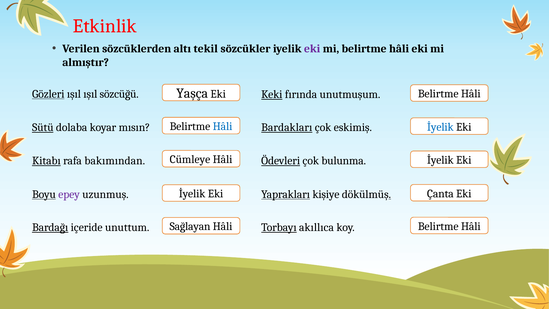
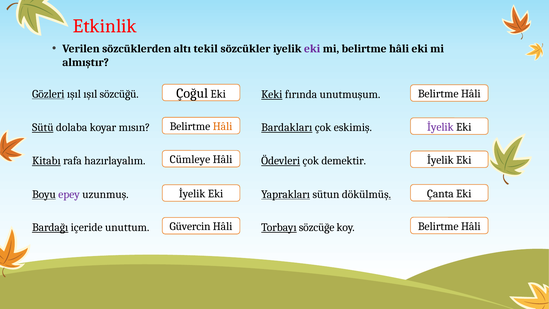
Yaşça: Yaşça -> Çoğul (192, 93)
Hâli colour: blue -> orange (223, 126)
İyelik colour: blue -> purple (440, 127)
bakımından: bakımından -> hazırlayalım (115, 161)
bulunma: bulunma -> demektir (344, 161)
kişiye: kişiye -> sütun (326, 194)
Sağlayan: Sağlayan -> Güvercin (190, 226)
akıllıca: akıllıca -> sözcüğe (317, 227)
